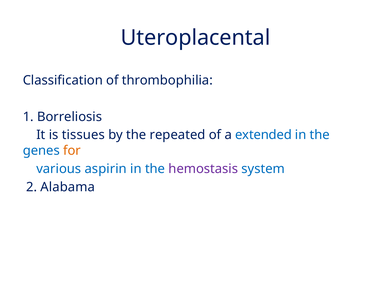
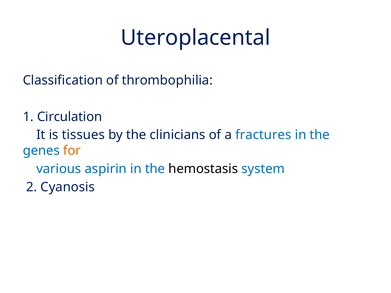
Borreliosis: Borreliosis -> Circulation (70, 117)
repeated: repeated -> clinicians (178, 135)
extended: extended -> fractures (263, 135)
hemostasis colour: purple -> black (203, 169)
Alabama: Alabama -> Cyanosis (68, 187)
